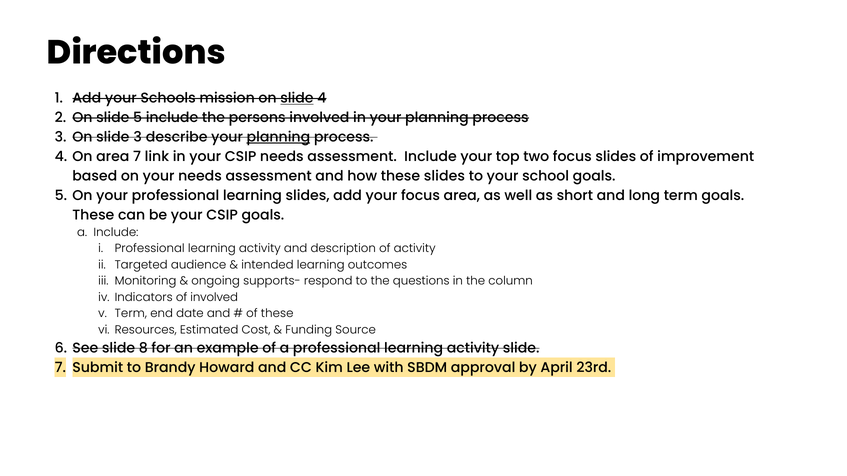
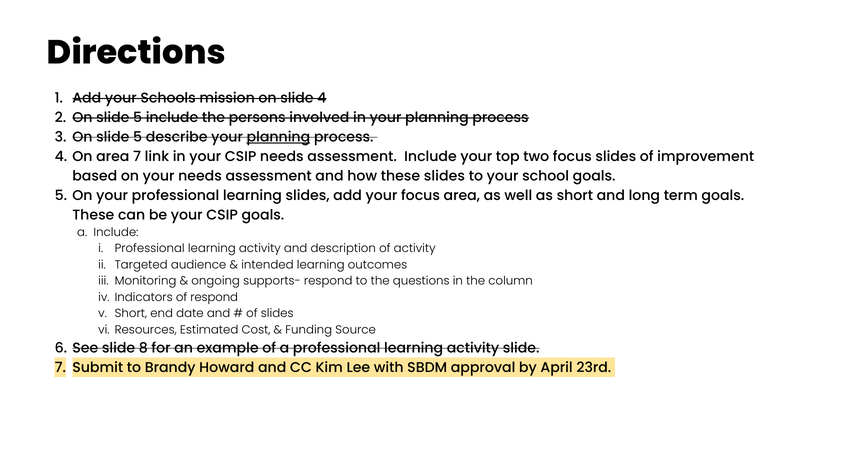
slide underline: present -> none (297, 98)
3: 3 -> 5 (138, 137)
of involved: involved -> respond (214, 298)
Term: Term -> Short (131, 314)
of these: these -> slides (277, 314)
